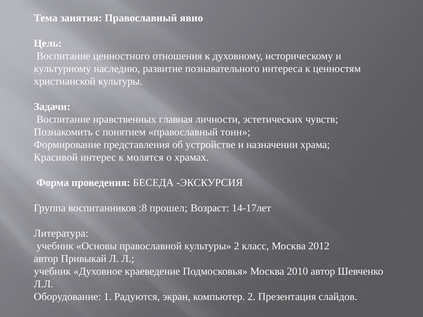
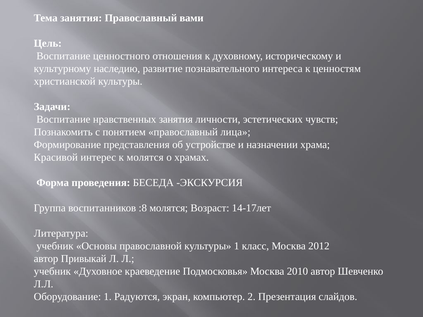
явно: явно -> вами (192, 18)
нравственных главная: главная -> занятия (176, 119)
тонн: тонн -> лица (235, 132)
:8 прошел: прошел -> молятся (169, 208)
культуры 2: 2 -> 1 (237, 246)
